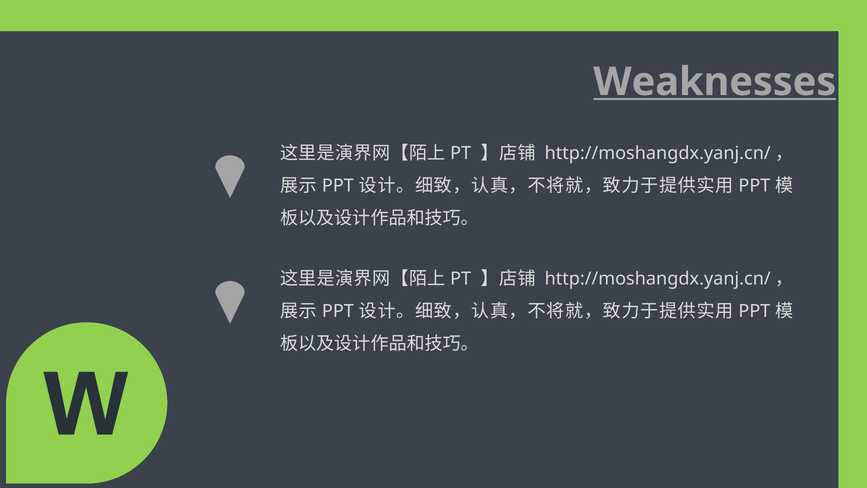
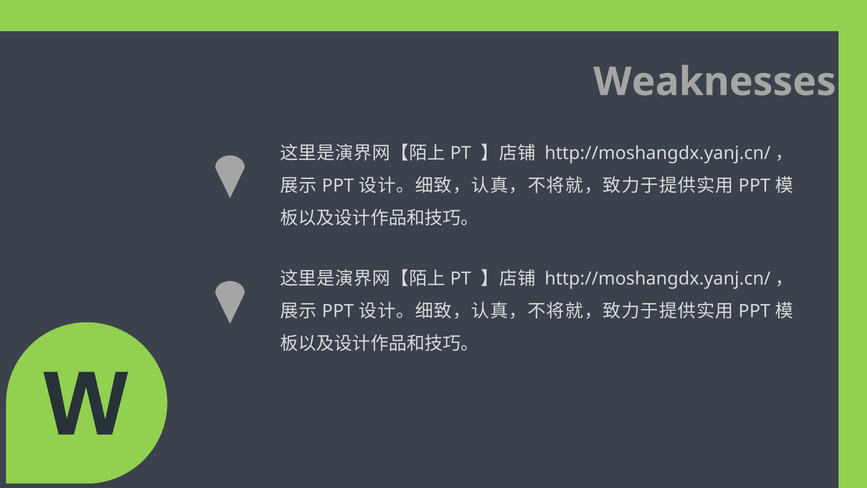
Weaknesses underline: present -> none (715, 82)
